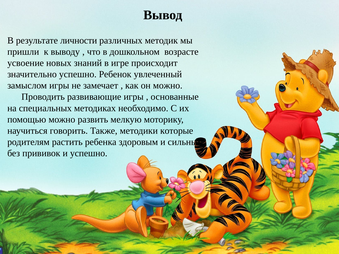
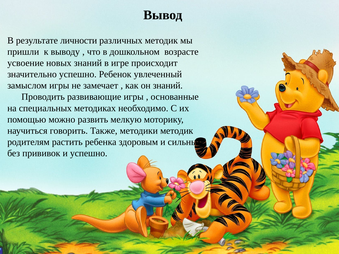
он можно: можно -> знаний (168, 86)
методики которые: которые -> методик (177, 131)
